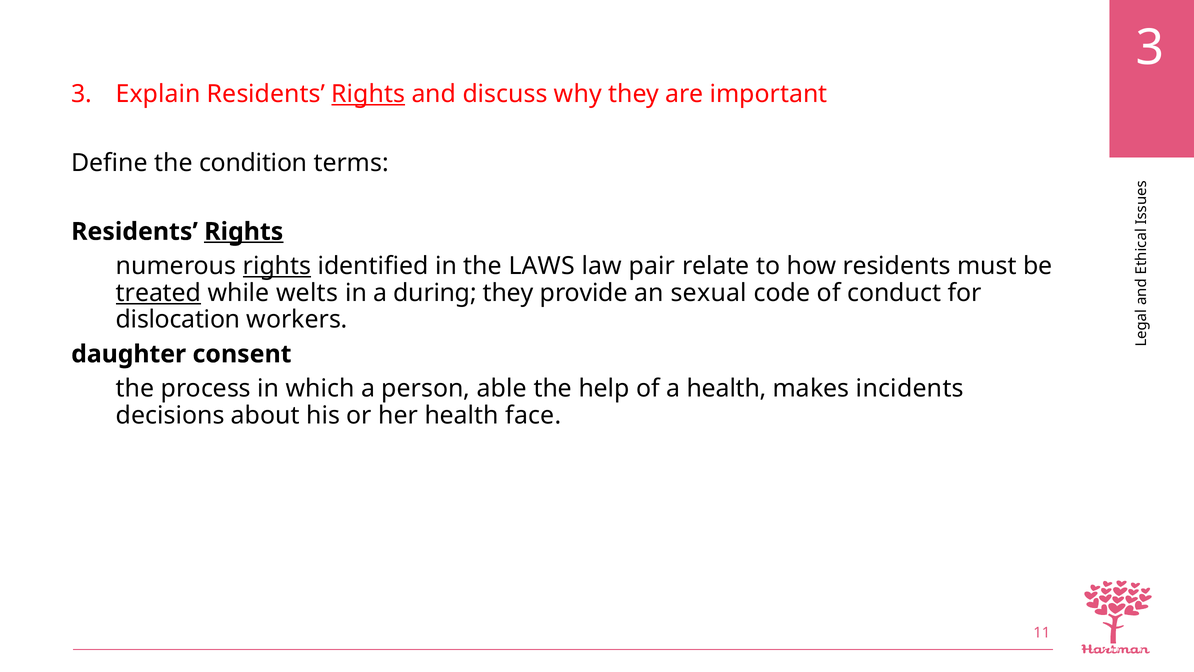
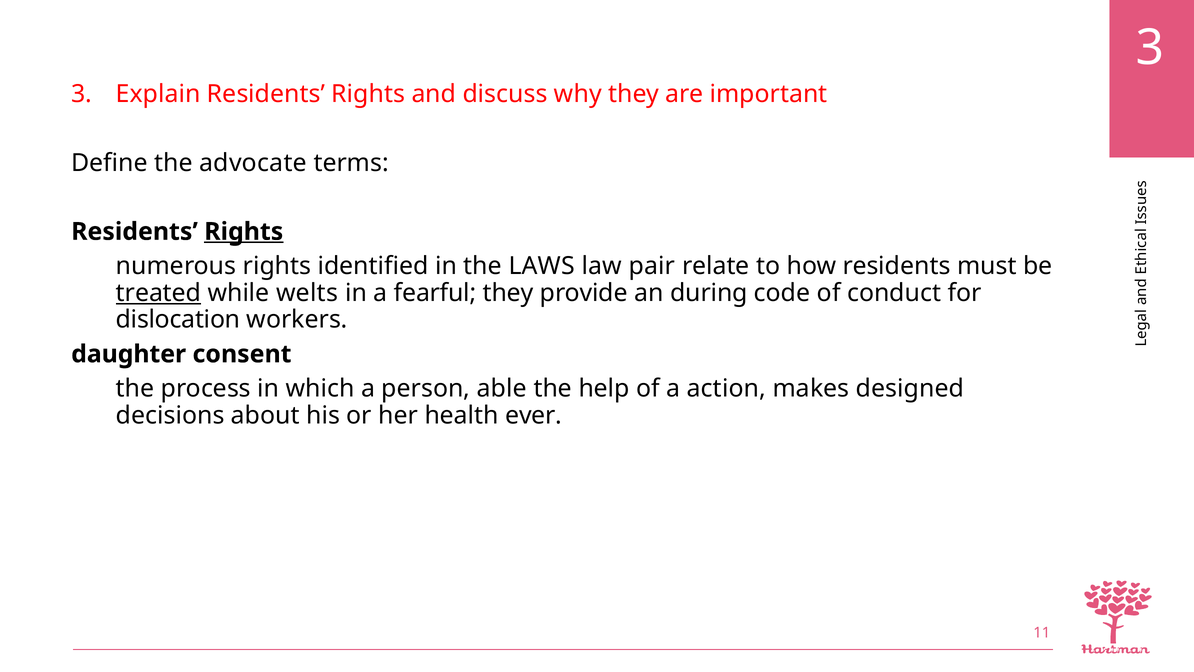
Rights underline: present -> none (368, 94)
condition: condition -> advocate (253, 163)
rights underline: present -> none (277, 266)
during: during -> fearful (435, 293)
sexual: sexual -> during (709, 293)
a health: health -> action (726, 388)
incidents: incidents -> designed (910, 388)
face: face -> ever (534, 415)
